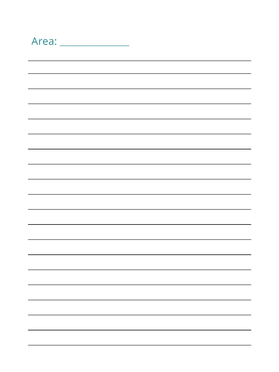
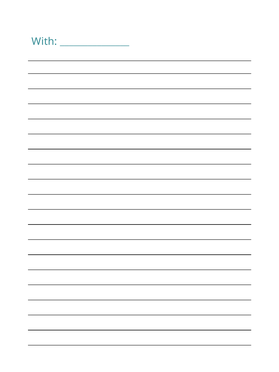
Area: Area -> With (44, 42)
